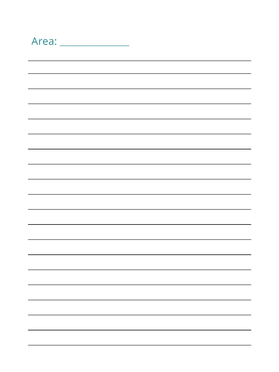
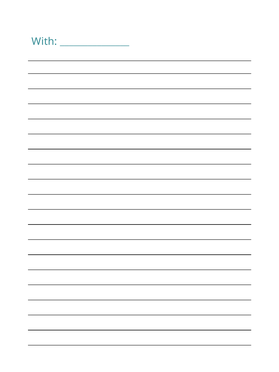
Area: Area -> With (44, 42)
